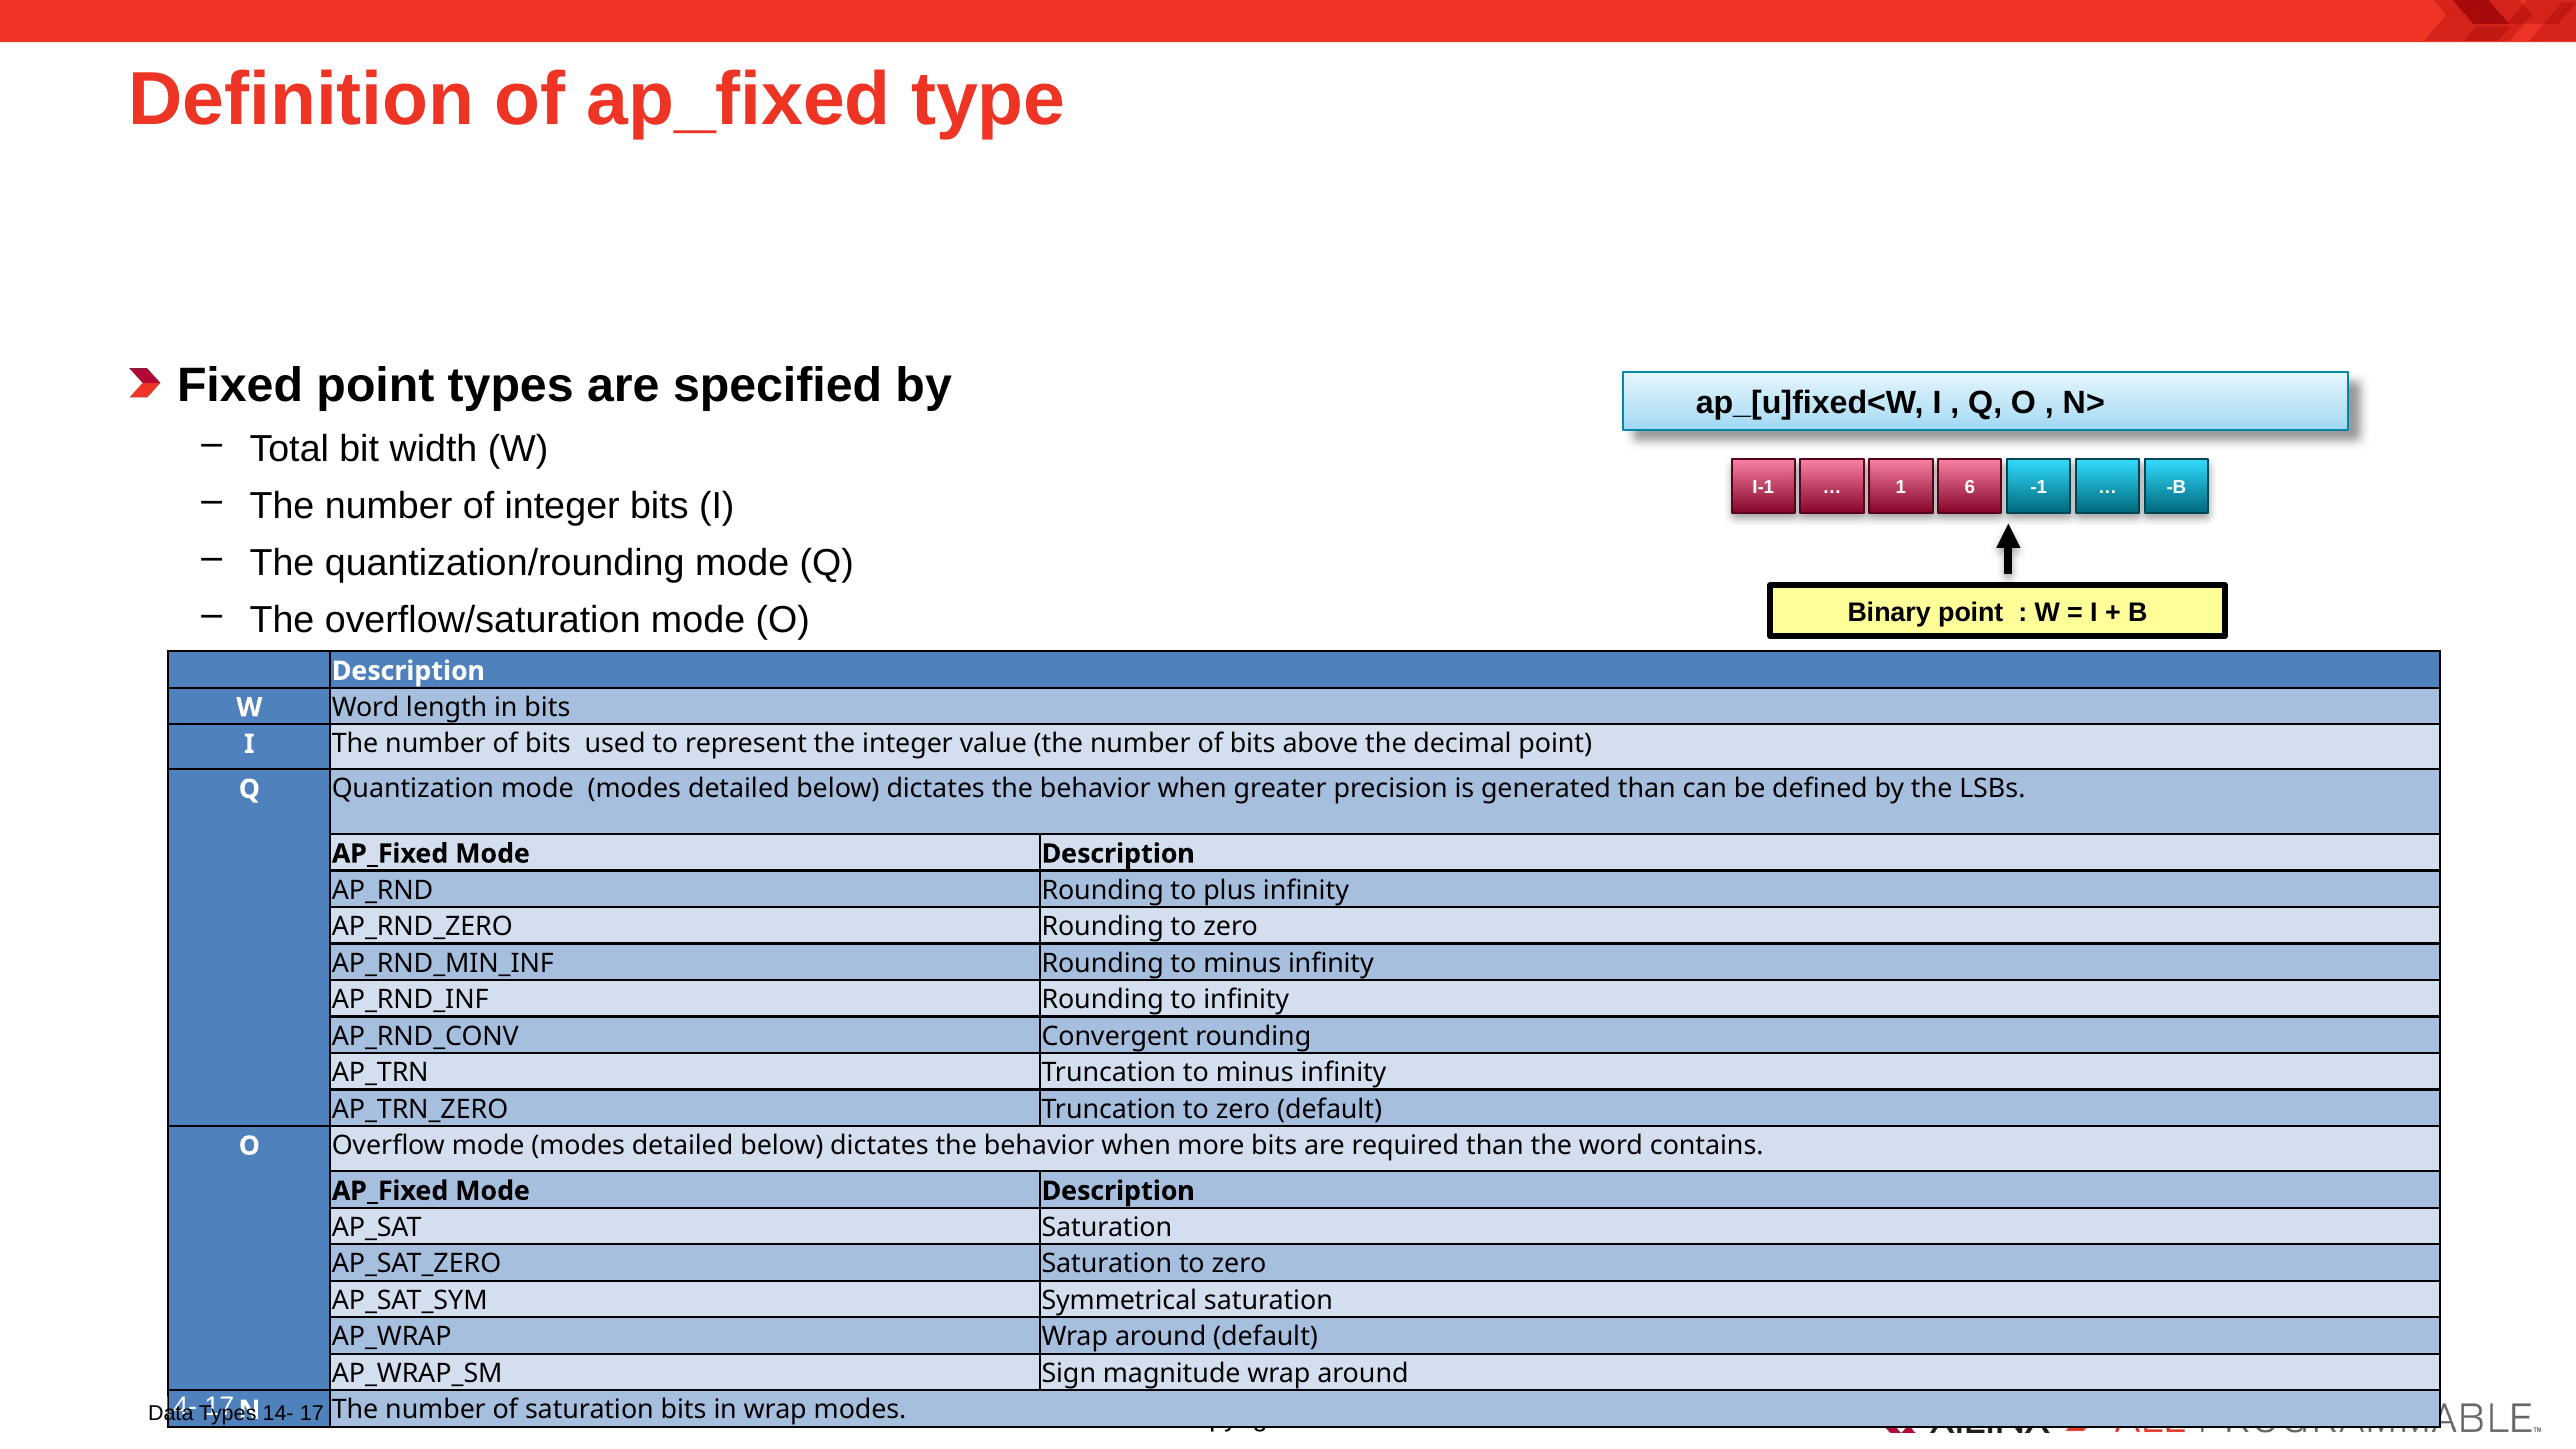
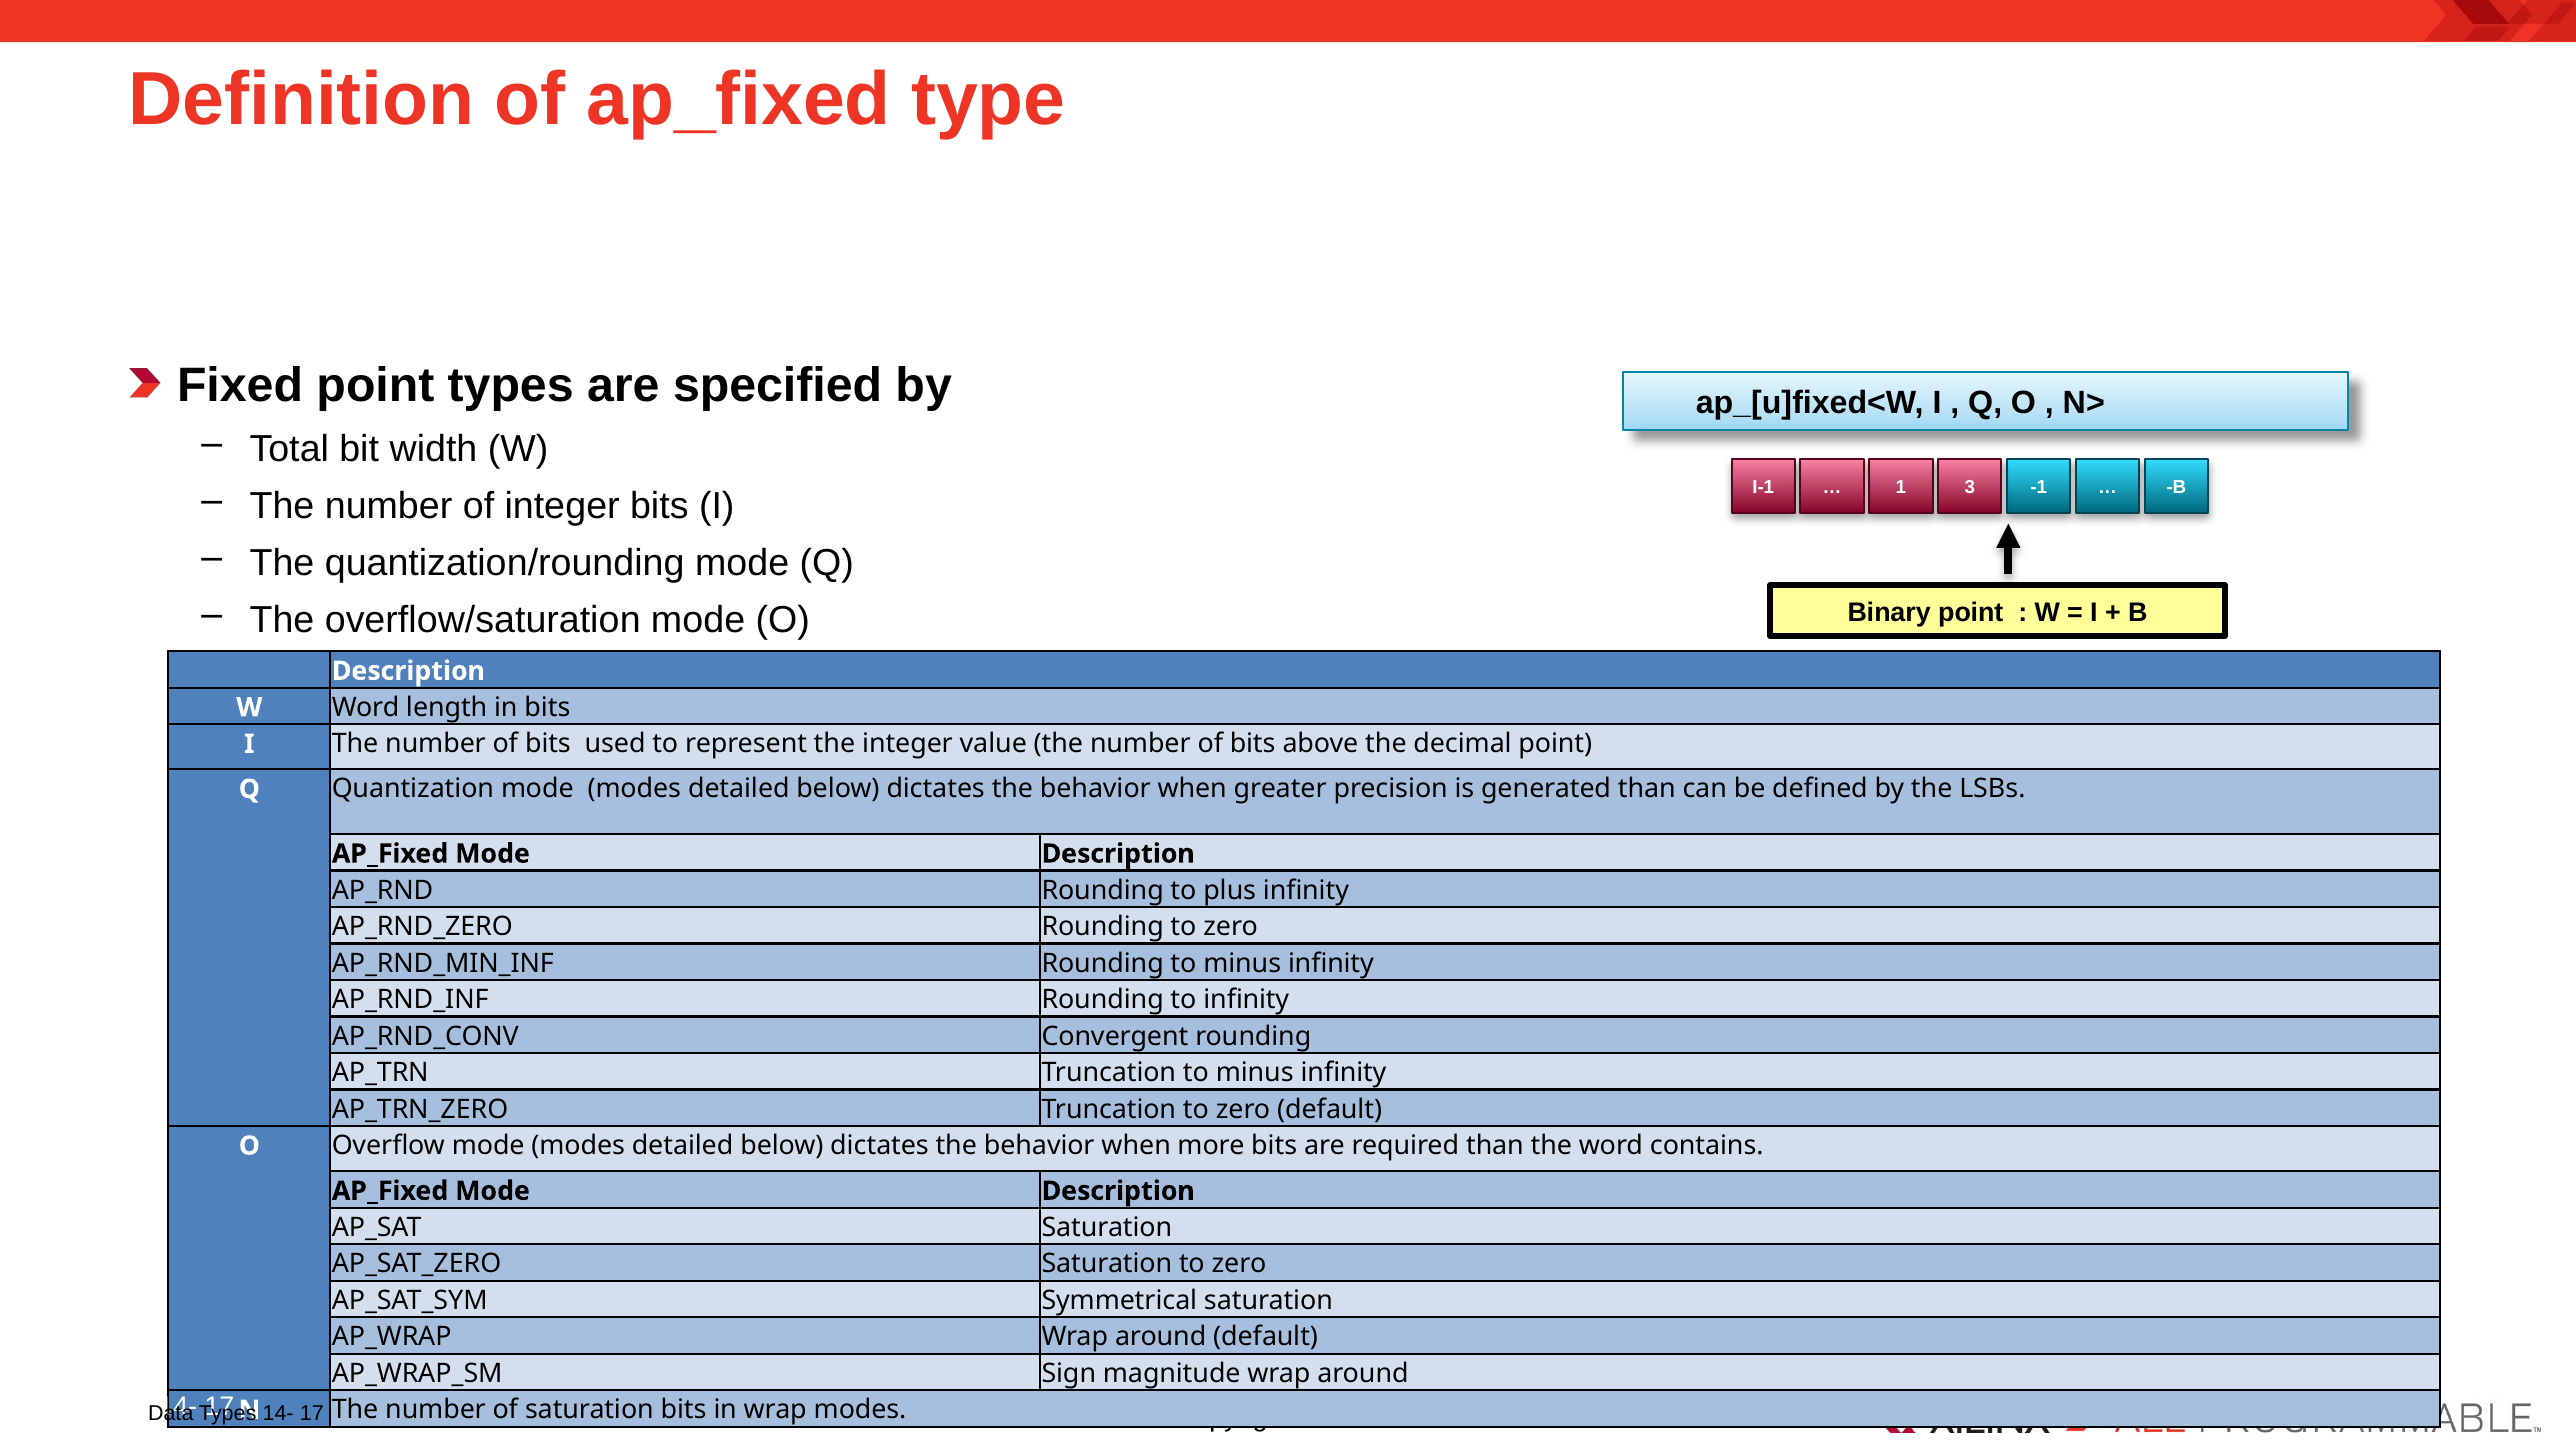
6: 6 -> 3 (1970, 487)
